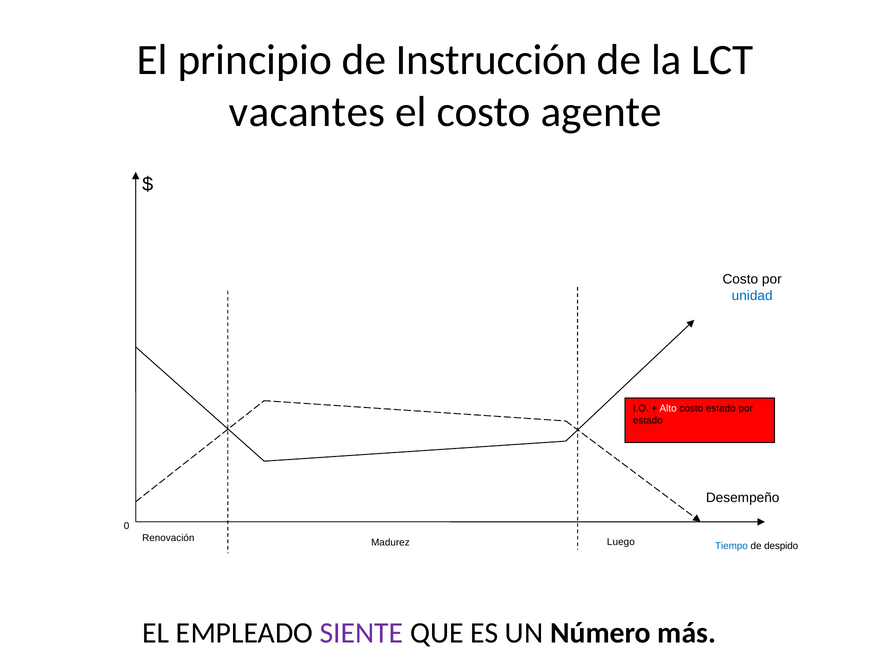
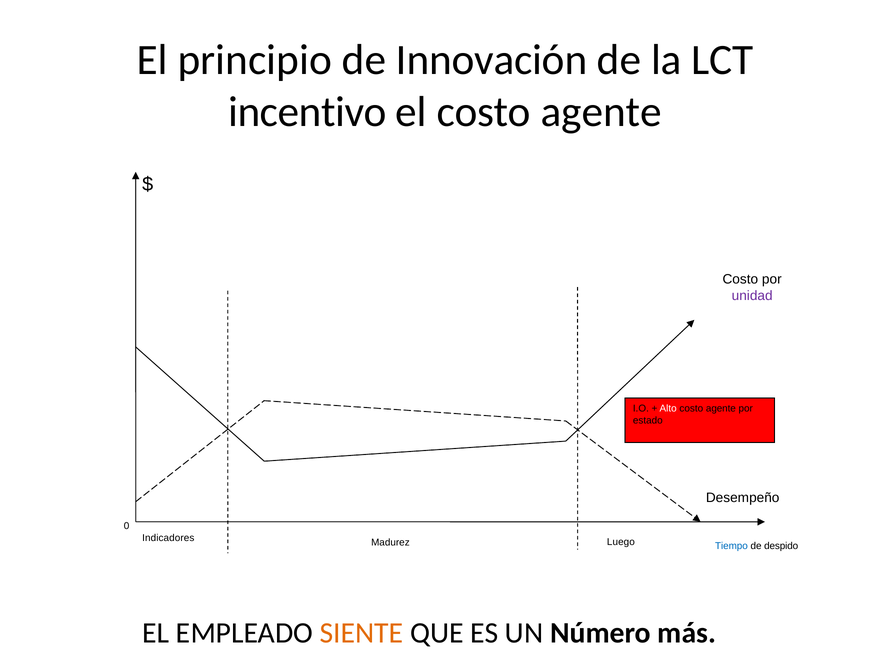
Instrucción: Instrucción -> Innovación (492, 60)
vacantes: vacantes -> incentivo (307, 112)
unidad colour: blue -> purple (752, 296)
estado: estado -> agente (721, 409)
Renovación: Renovación -> Indicadores (168, 538)
SIENTE colour: purple -> orange (362, 633)
